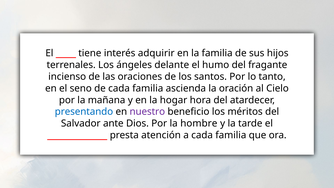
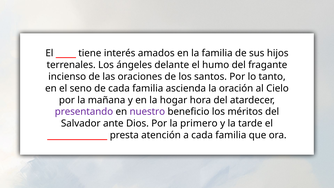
adquirir: adquirir -> amados (156, 53)
presentando colour: blue -> purple (84, 112)
hombre: hombre -> primero (199, 123)
